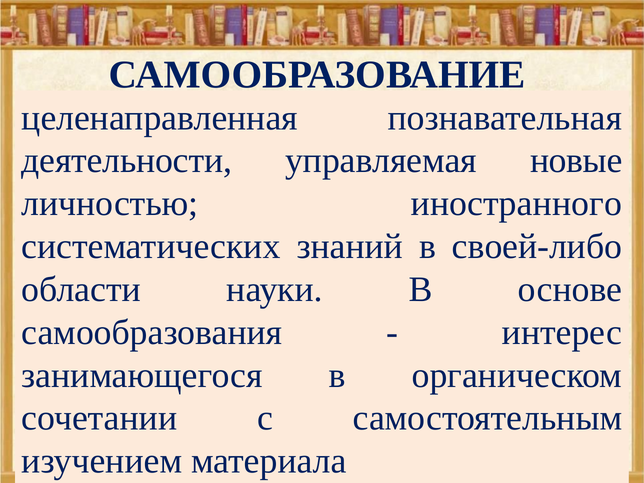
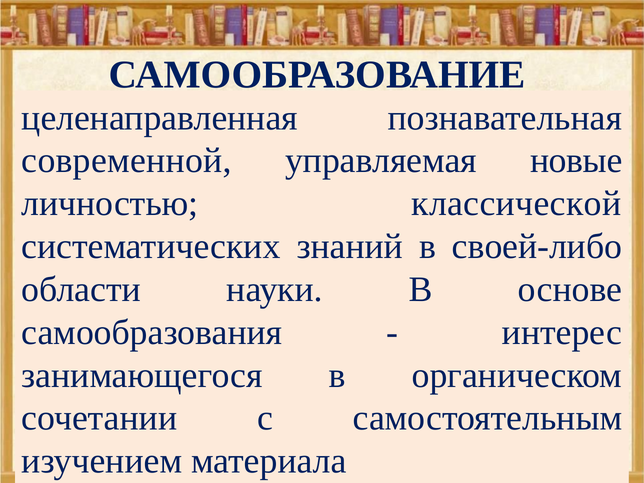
деятельности: деятельности -> современной (126, 161)
иностранного: иностранного -> классической (516, 204)
